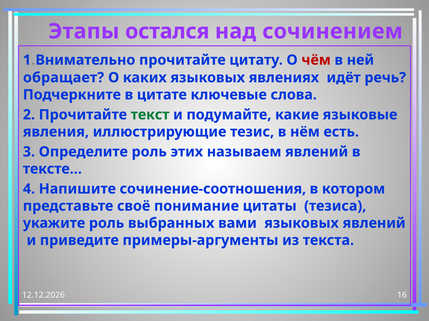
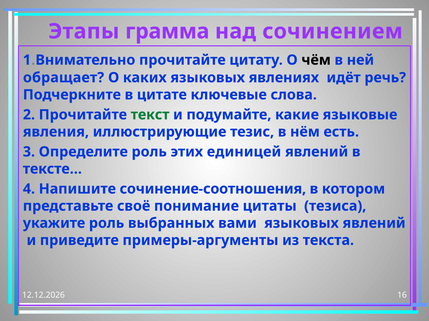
остался: остался -> грамма (167, 31)
чём colour: red -> black (316, 60)
называем: называем -> единицей (244, 152)
